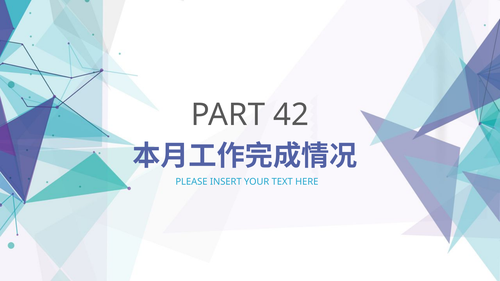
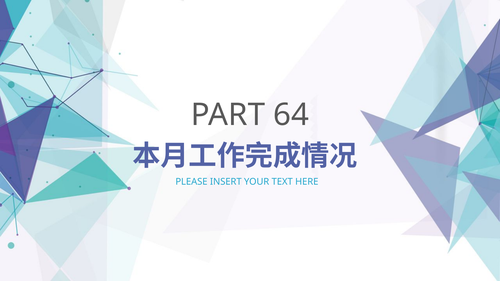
42: 42 -> 64 (291, 115)
